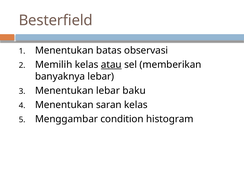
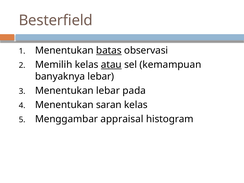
batas underline: none -> present (109, 50)
memberikan: memberikan -> kemampuan (170, 65)
baku: baku -> pada (134, 91)
condition: condition -> appraisal (122, 119)
